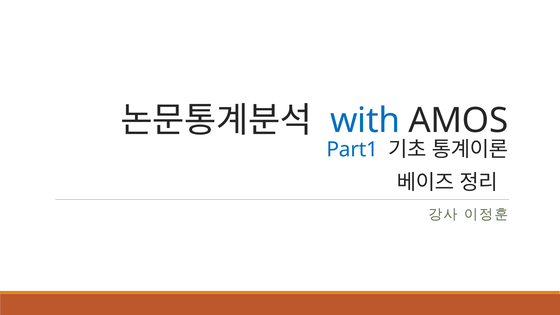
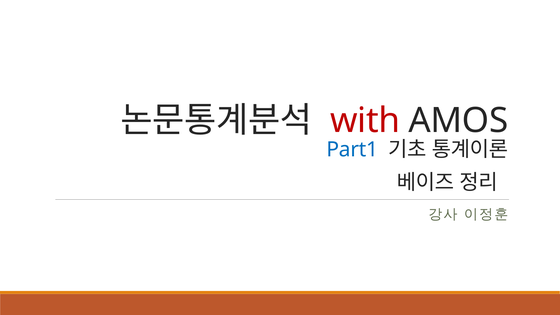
with colour: blue -> red (365, 121)
